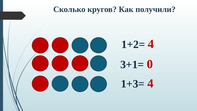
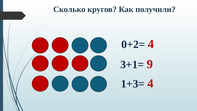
1+2=: 1+2= -> 0+2= (133, 44)
0: 0 -> 9 (150, 64)
